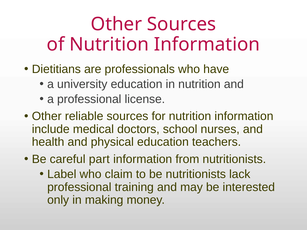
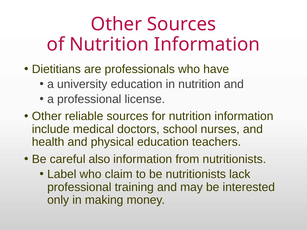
part: part -> also (99, 159)
